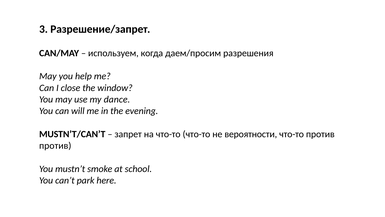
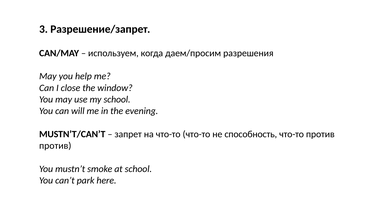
my dance: dance -> school (117, 99)
вероятности: вероятности -> способность (251, 134)
